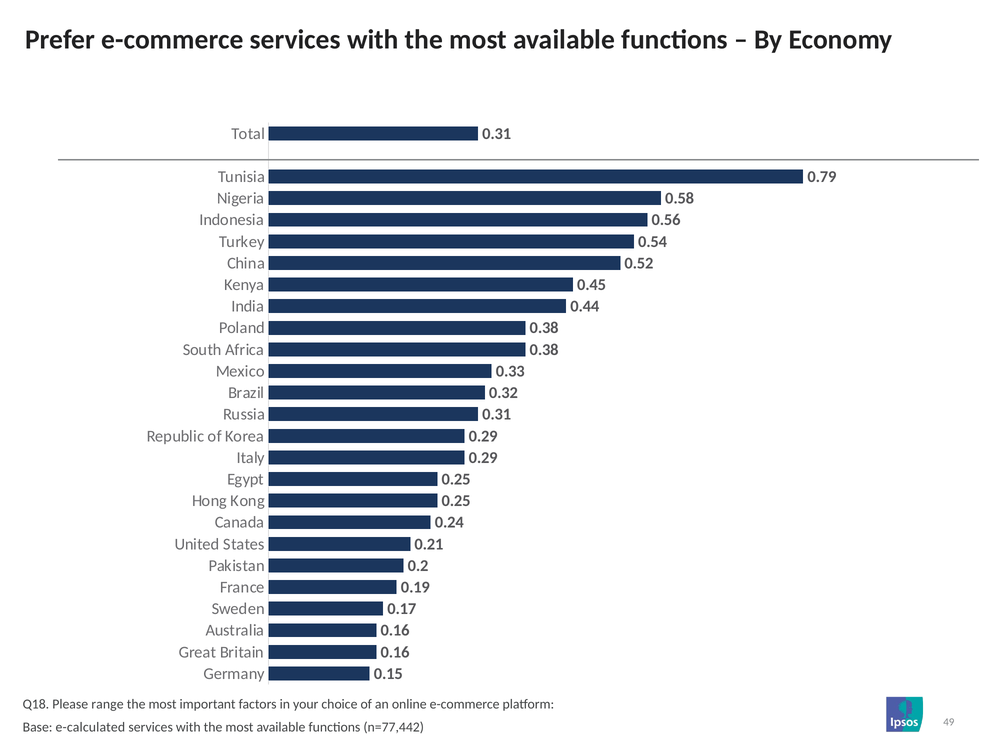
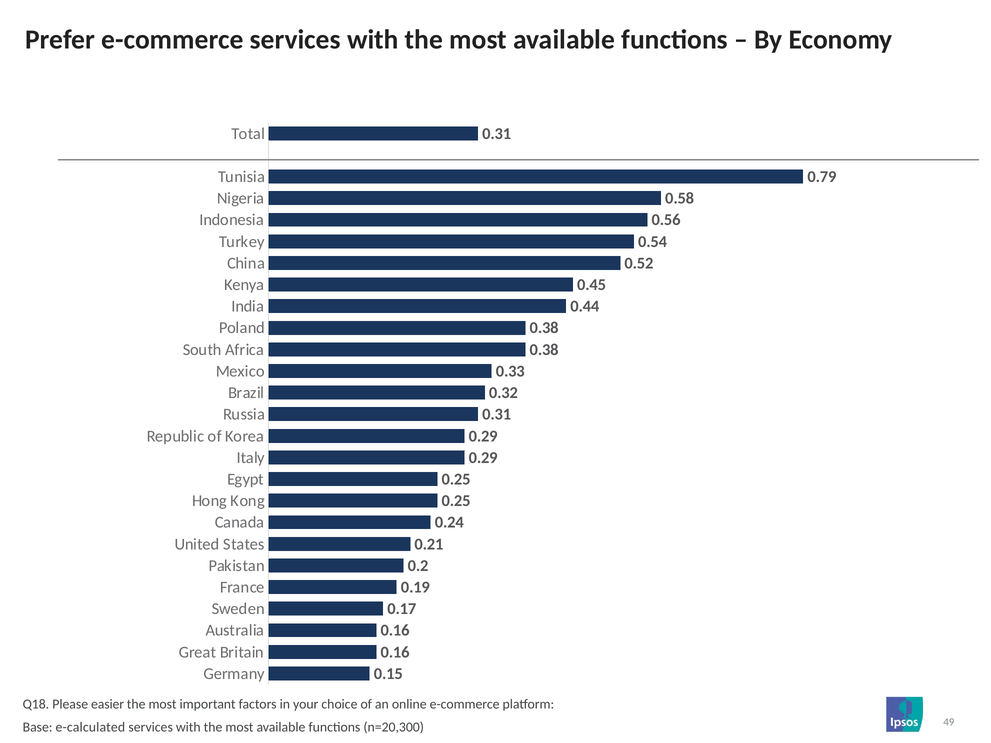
range: range -> easier (108, 705)
n=77,442: n=77,442 -> n=20,300 (394, 727)
